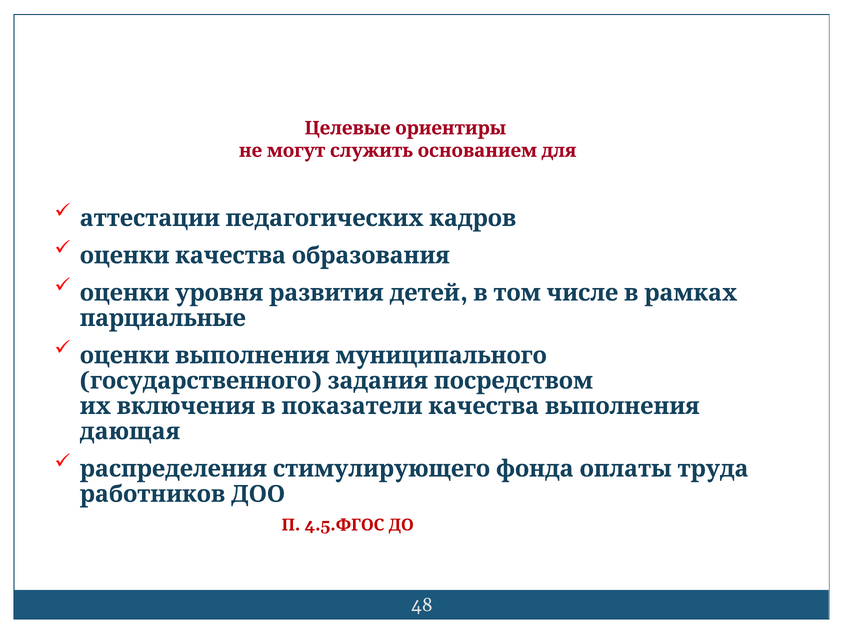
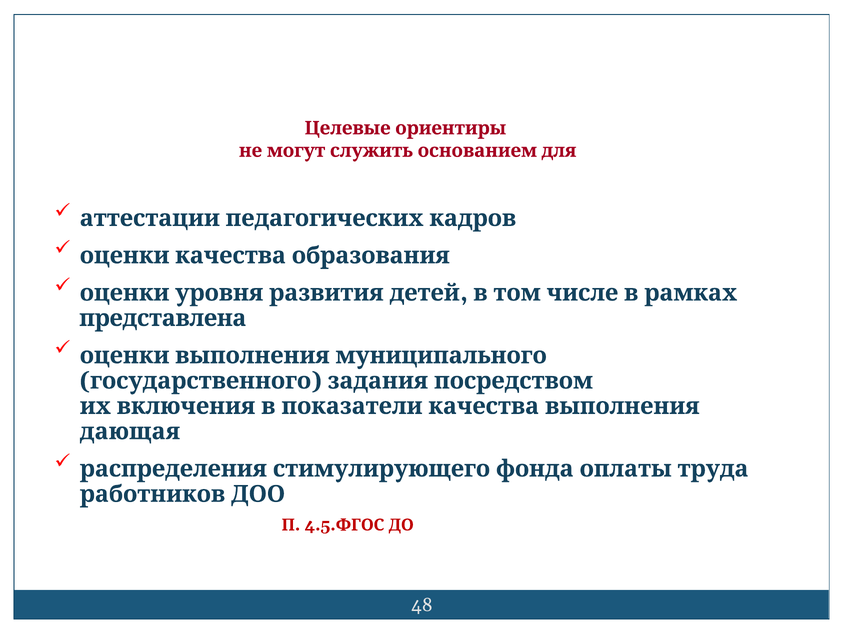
парциальные: парциальные -> представлена (163, 318)
